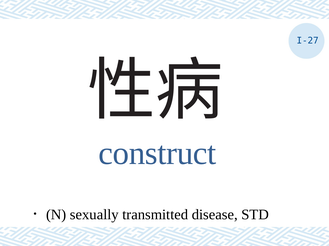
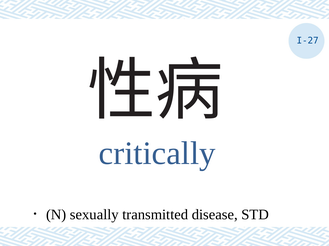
construct: construct -> critically (157, 154)
